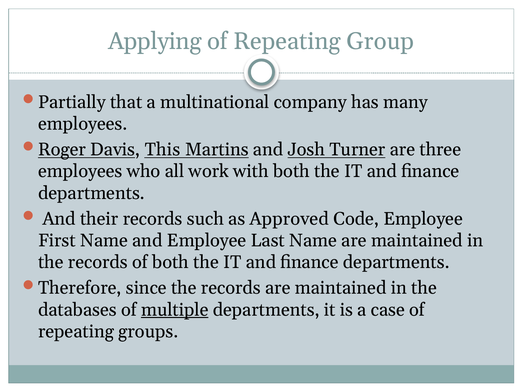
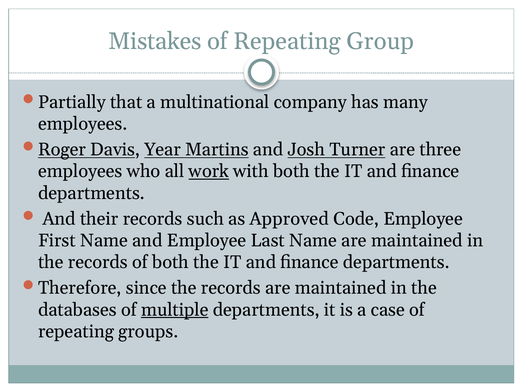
Applying: Applying -> Mistakes (155, 41)
This: This -> Year (163, 150)
work underline: none -> present (209, 171)
